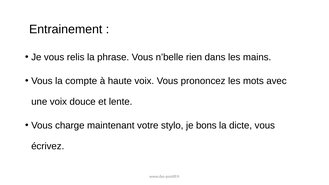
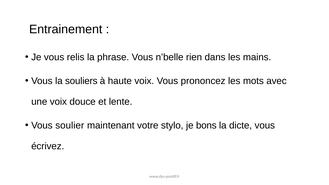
compte: compte -> souliers (81, 81)
charge: charge -> soulier (70, 126)
